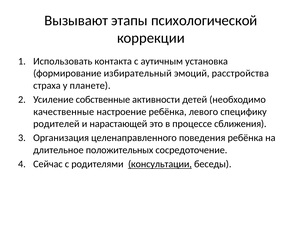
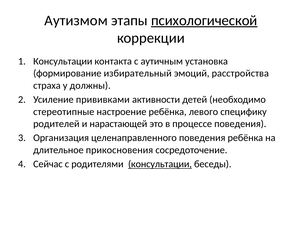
Вызывают: Вызывают -> Аутизмом (76, 20)
психологической underline: none -> present (204, 20)
Использовать: Использовать -> Консультации (63, 61)
планете: планете -> должны (90, 85)
собственные: собственные -> прививками (103, 99)
качественные: качественные -> стереотипные (64, 111)
процессе сближения: сближения -> поведения (240, 124)
положительных: положительных -> прикосновения (119, 150)
